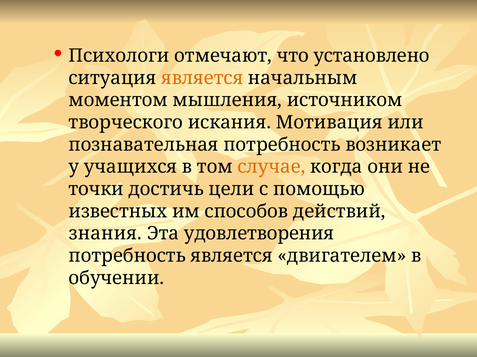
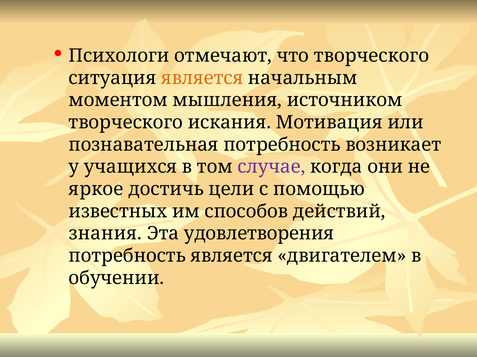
что установлено: установлено -> творческого (371, 56)
случае colour: orange -> purple (271, 167)
точки: точки -> яркое (96, 189)
